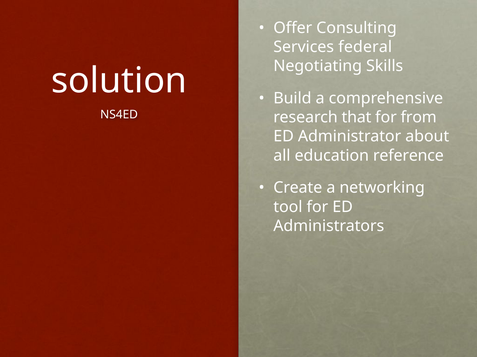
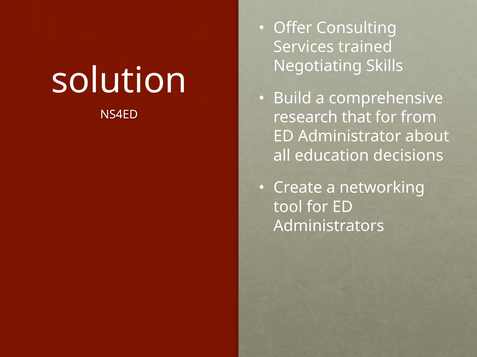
federal: federal -> trained (365, 47)
reference: reference -> decisions (408, 156)
